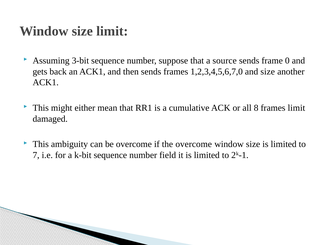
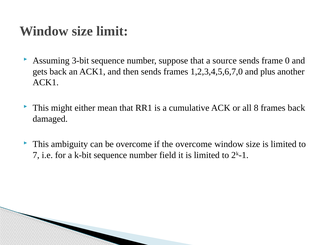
and size: size -> plus (268, 72)
frames limit: limit -> back (296, 108)
